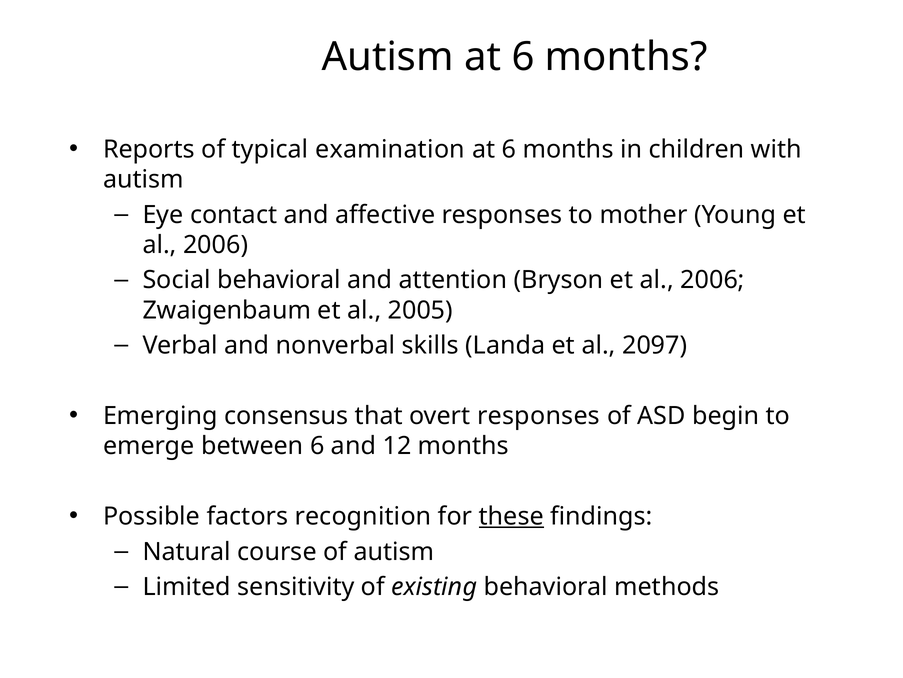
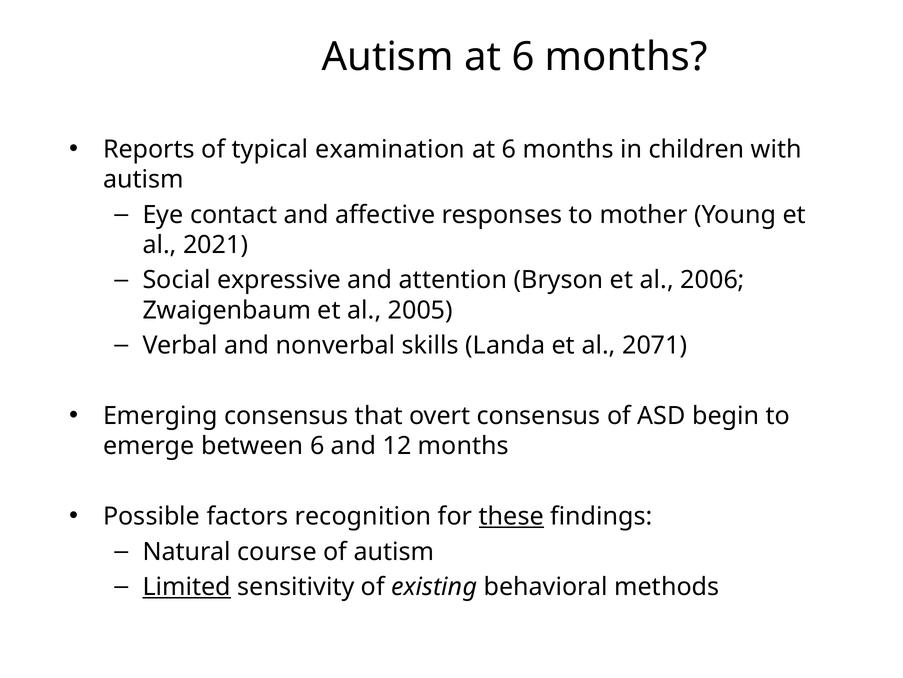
2006: 2006 -> 2021 (216, 245)
Social behavioral: behavioral -> expressive (279, 280)
2097: 2097 -> 2071 (655, 345)
overt responses: responses -> consensus (539, 416)
Limited underline: none -> present (187, 586)
